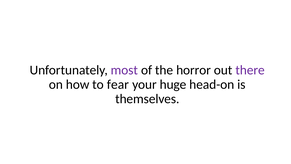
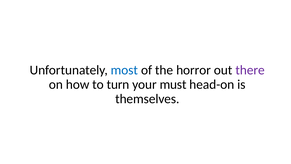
most colour: purple -> blue (124, 70)
fear: fear -> turn (118, 84)
huge: huge -> must (173, 84)
